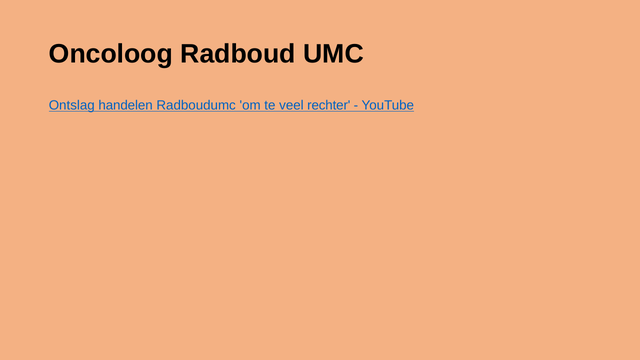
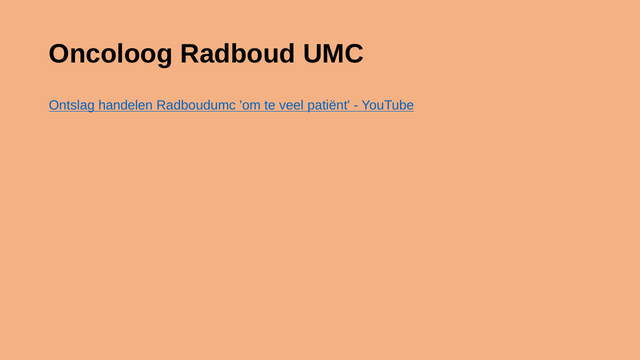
rechter: rechter -> patiënt (329, 105)
